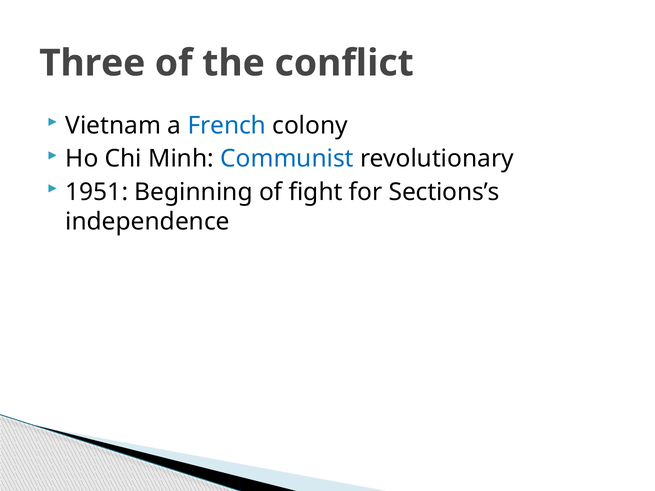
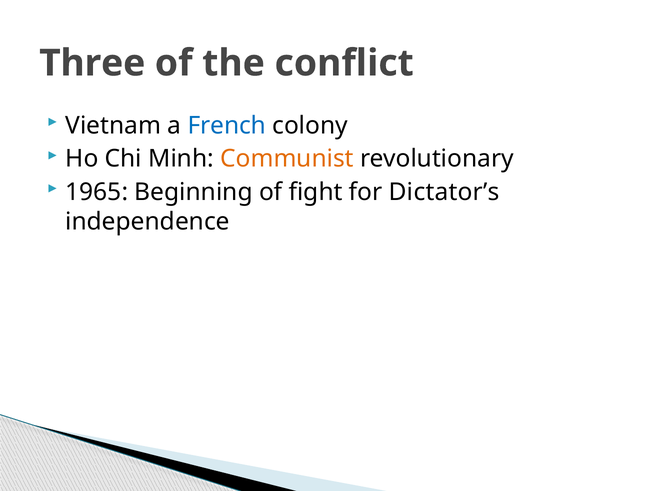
Communist colour: blue -> orange (287, 159)
1951: 1951 -> 1965 (97, 192)
Sections’s: Sections’s -> Dictator’s (444, 192)
